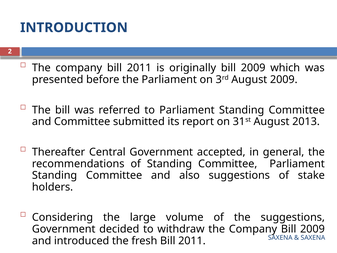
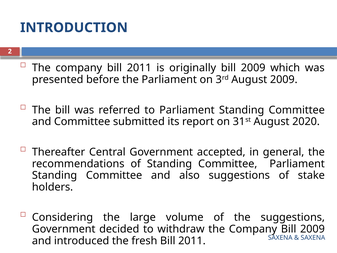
2013: 2013 -> 2020 (306, 122)
